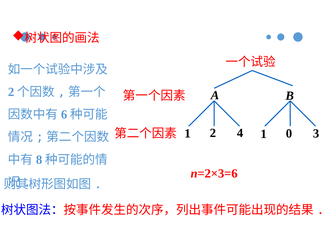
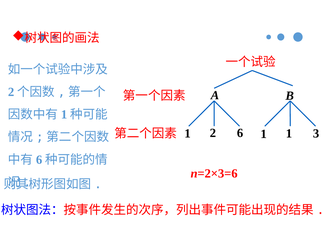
6: 6 -> 1 (64, 115)
2 4: 4 -> 6 (240, 133)
1 0: 0 -> 1 (289, 134)
8: 8 -> 6 (39, 160)
